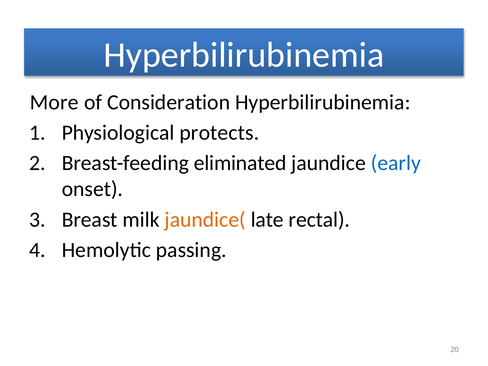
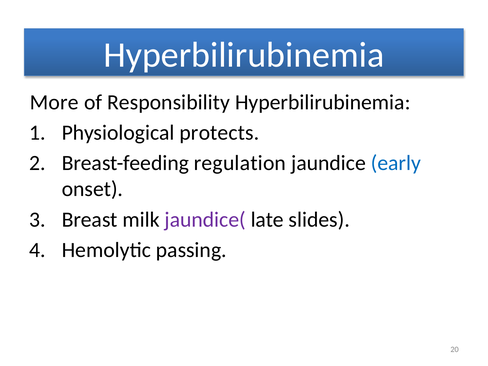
Consideration: Consideration -> Responsibility (169, 102)
eliminated: eliminated -> regulation (240, 163)
jaundice( colour: orange -> purple (205, 220)
rectal: rectal -> slides (319, 220)
